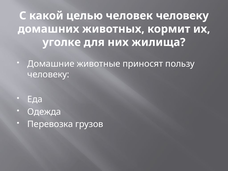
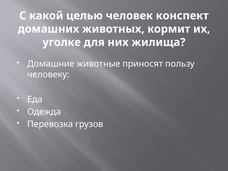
человек человеку: человеку -> конспект (182, 16)
